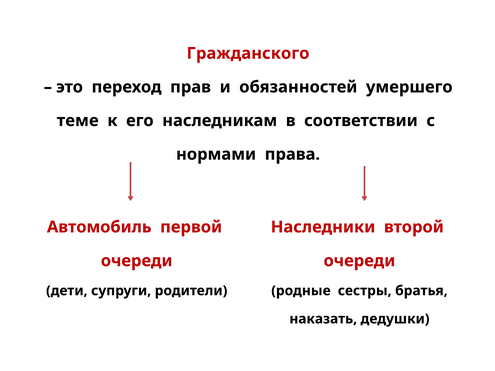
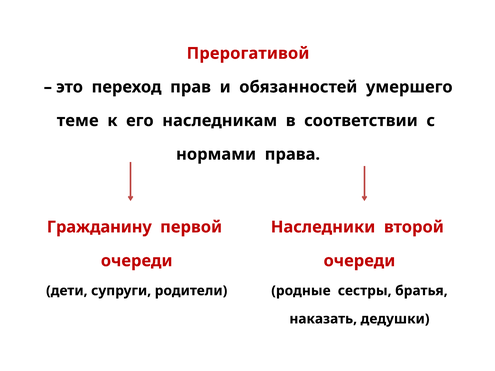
Гражданского: Гражданского -> Прерогативой (248, 53)
Автомобиль: Автомобиль -> Гражданину (99, 227)
